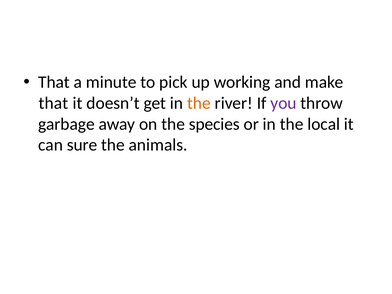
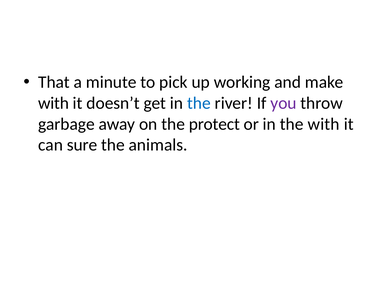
that: that -> with (54, 103)
the colour: orange -> blue (199, 103)
species: species -> protect (214, 124)
the local: local -> with (324, 124)
